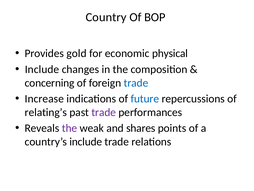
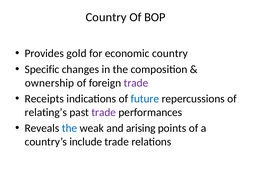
economic physical: physical -> country (170, 53)
Include: Include -> Specific (42, 69)
concerning: concerning -> ownership (49, 83)
trade colour: blue -> purple (136, 83)
Increase: Increase -> Receipts (44, 98)
the colour: purple -> blue (69, 128)
shares: shares -> arising (141, 128)
